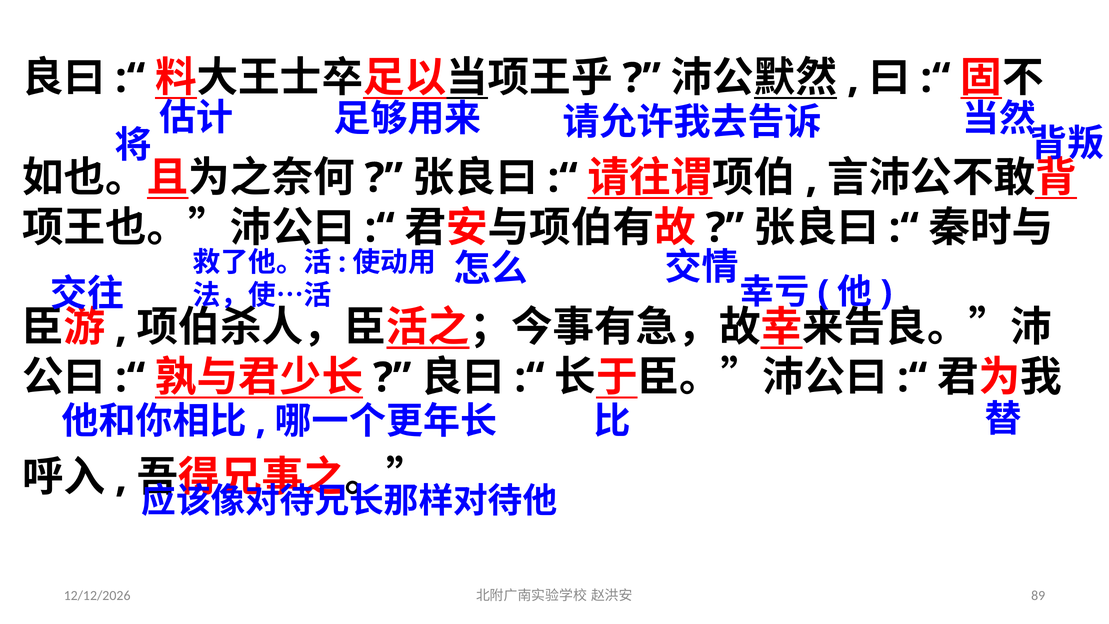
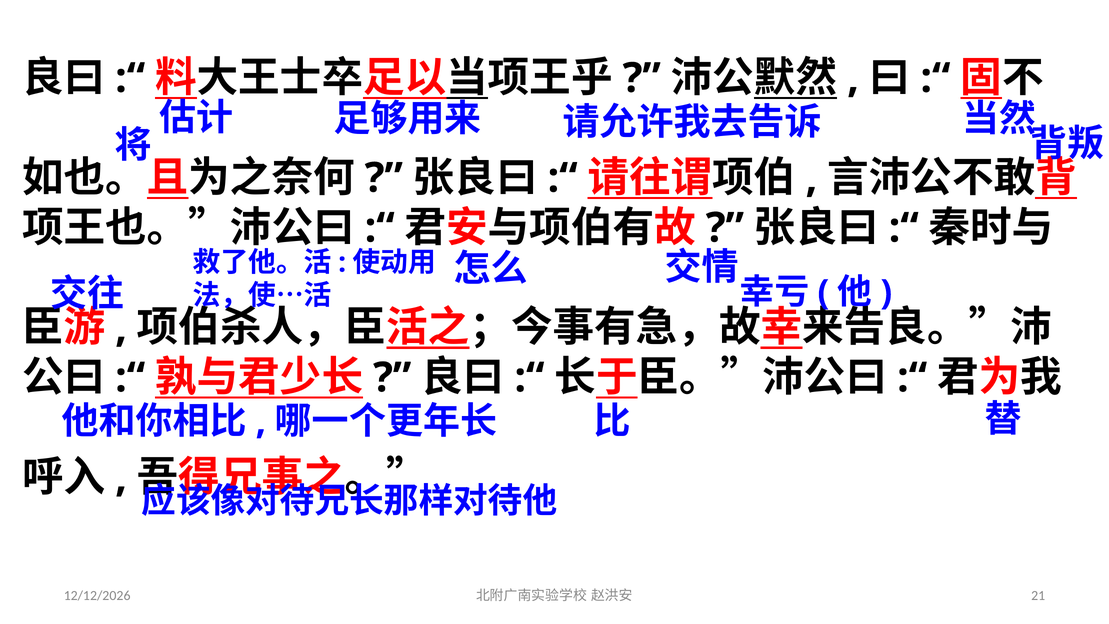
89: 89 -> 21 (1038, 596)
